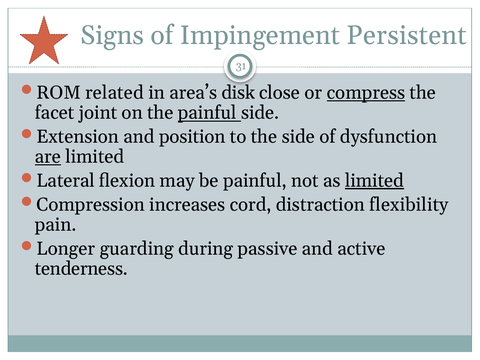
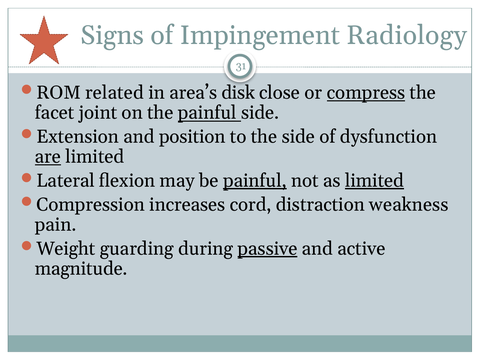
Persistent: Persistent -> Radiology (407, 35)
painful underline: none -> present (255, 181)
flexibility: flexibility -> weakness (409, 205)
Longer: Longer -> Weight (66, 249)
passive underline: none -> present (268, 249)
tenderness: tenderness -> magnitude (81, 269)
